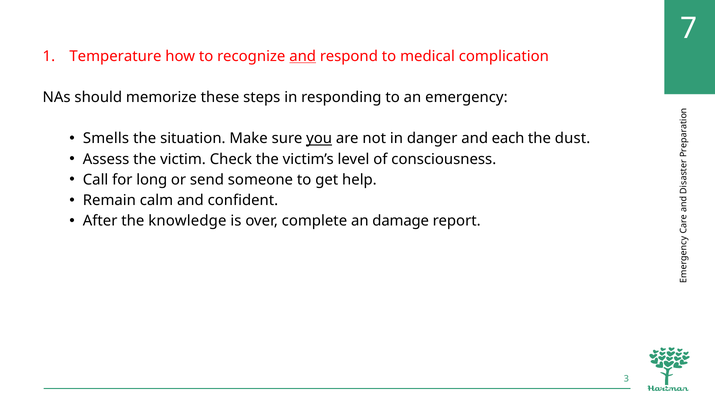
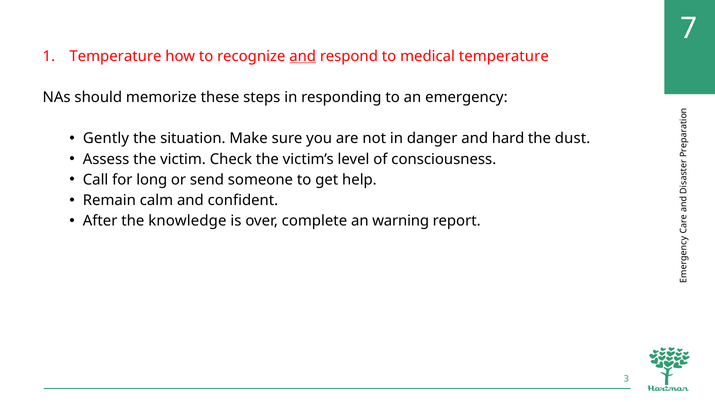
medical complication: complication -> temperature (504, 56)
Smells: Smells -> Gently (106, 139)
you underline: present -> none (319, 139)
each: each -> hard (508, 139)
damage: damage -> warning (401, 221)
